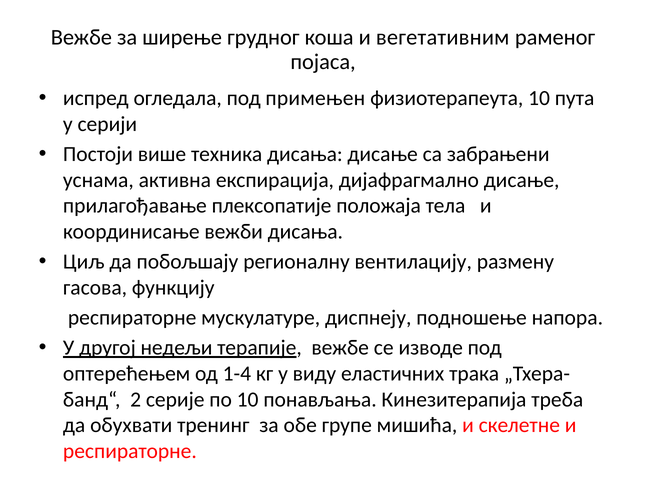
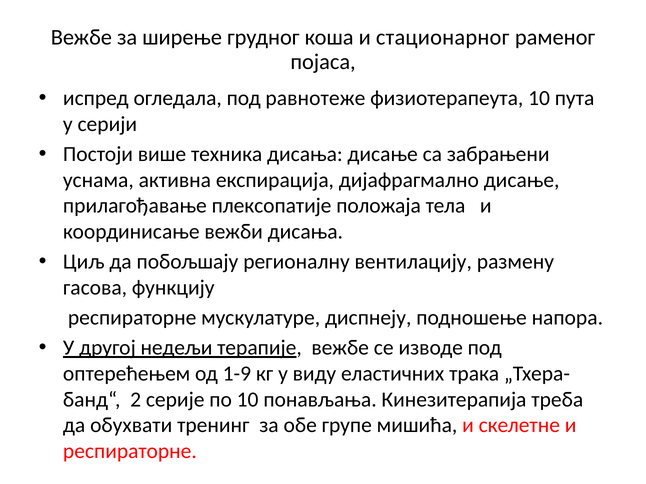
вегетативним: вегетативним -> стационарног (443, 38)
примењен: примењен -> равнотеже (315, 98)
1-4: 1-4 -> 1-9 (237, 374)
